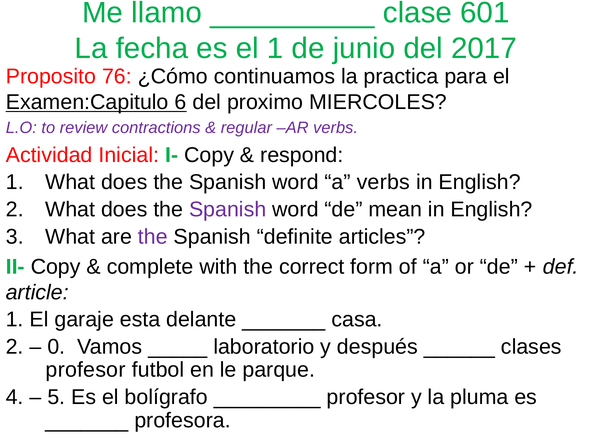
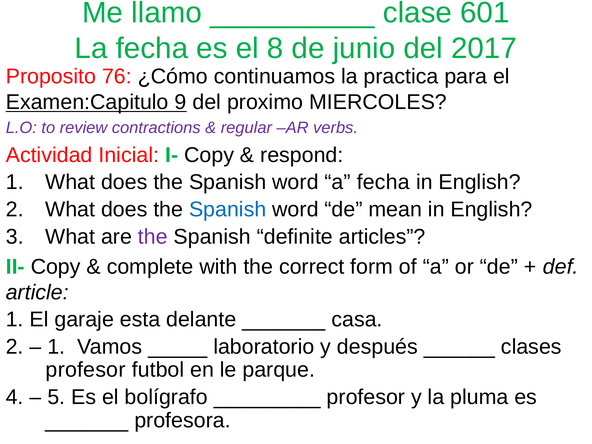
el 1: 1 -> 8 (275, 48)
6: 6 -> 9 (180, 102)
a verbs: verbs -> fecha (383, 182)
Spanish colour: purple -> blue (228, 209)
0: 0 -> 1 (56, 347)
